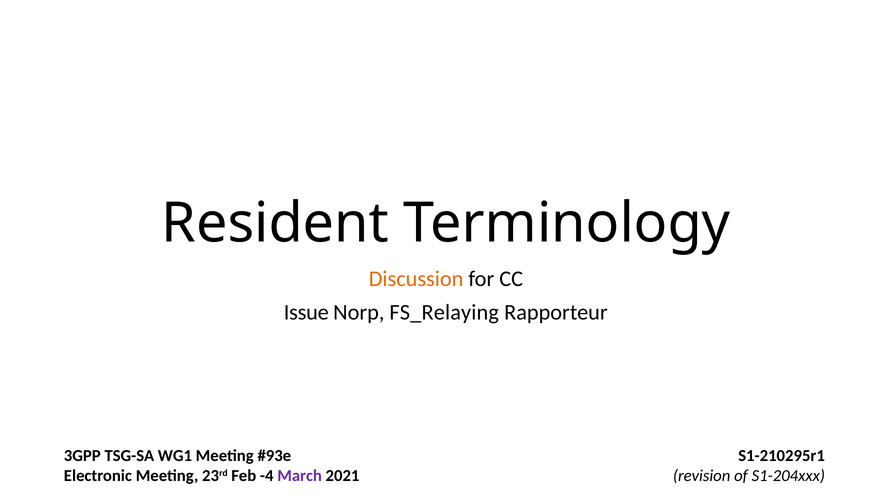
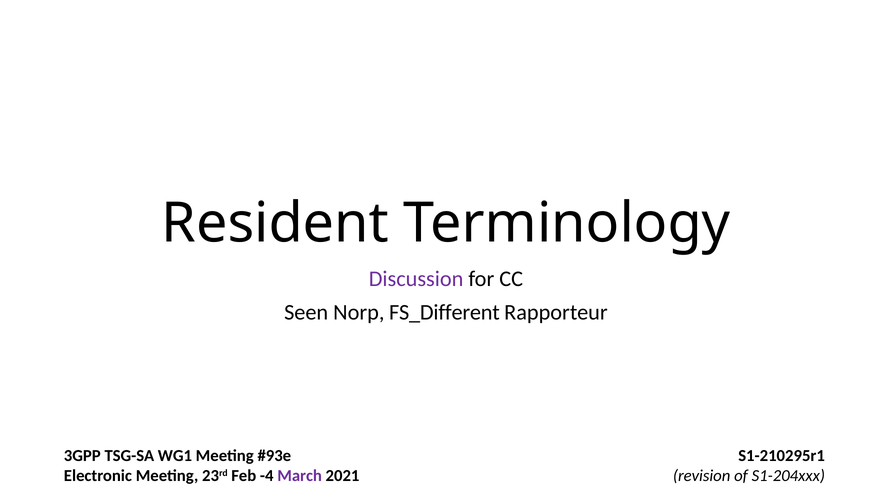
Discussion colour: orange -> purple (416, 279)
Issue: Issue -> Seen (306, 312)
FS_Relaying: FS_Relaying -> FS_Different (444, 312)
